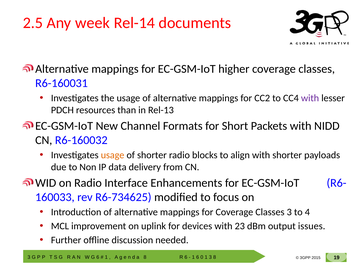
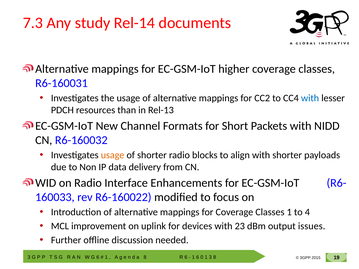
2.5: 2.5 -> 7.3 (33, 23)
week: week -> study (93, 23)
with colour: purple -> blue (310, 98)
R6-734625: R6-734625 -> R6-160022 (123, 197)
Classes 3: 3 -> 1 (289, 212)
